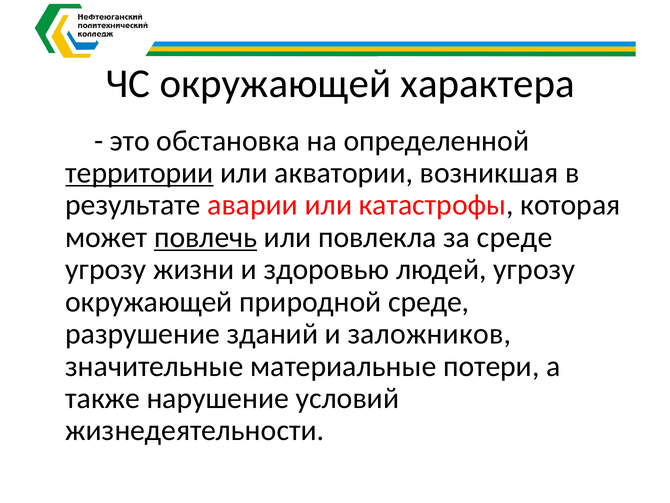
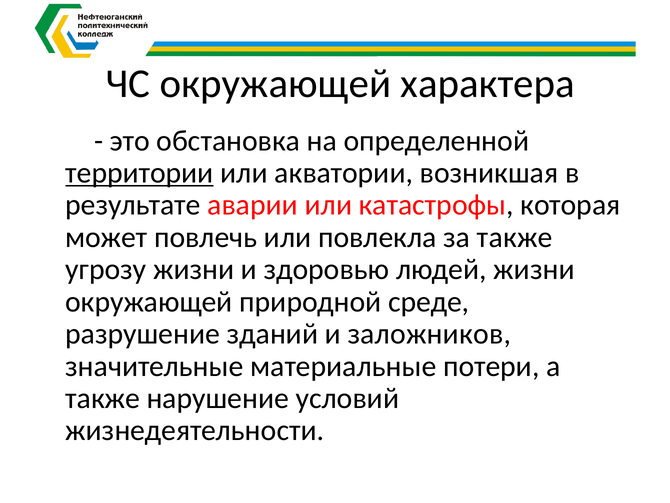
повлечь underline: present -> none (206, 237)
за среде: среде -> также (515, 237)
людей угрозу: угрозу -> жизни (534, 269)
